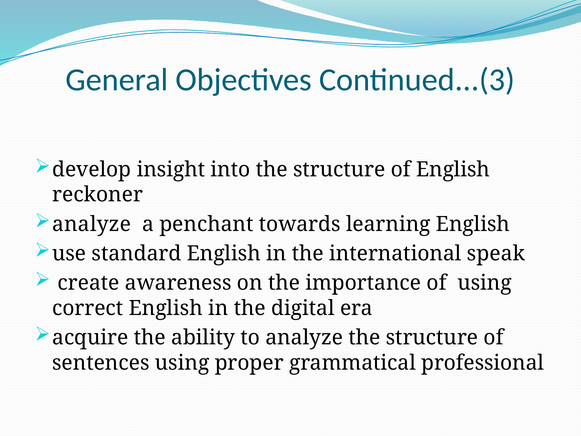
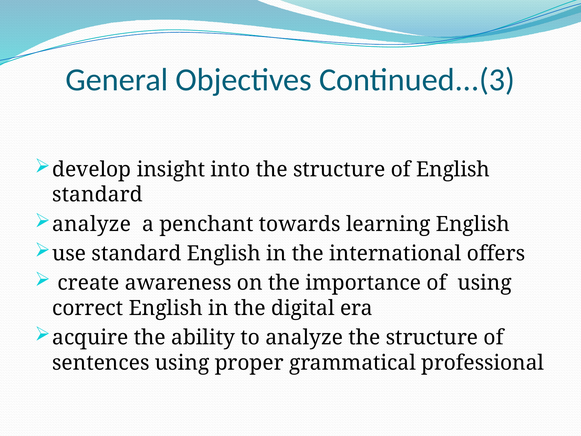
reckoner: reckoner -> standard (98, 195)
speak: speak -> offers (496, 253)
